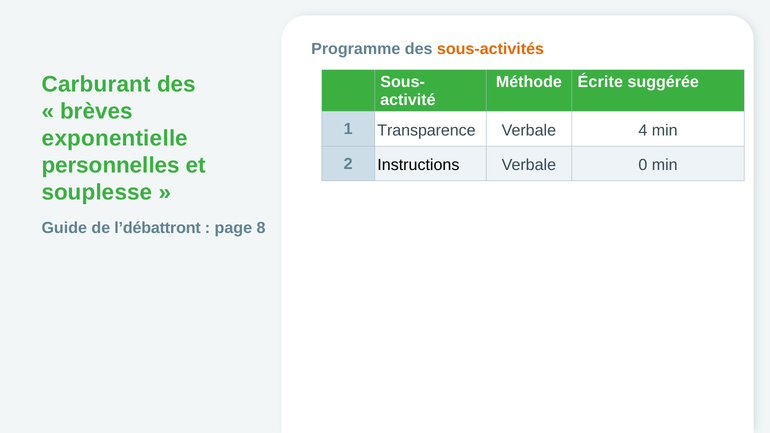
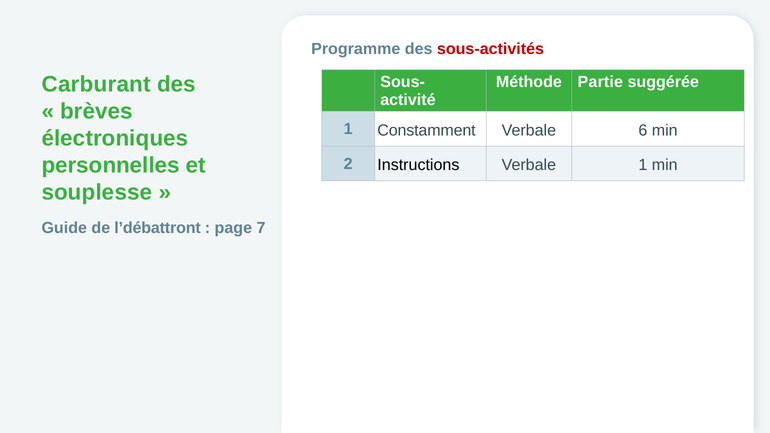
sous-activités colour: orange -> red (490, 49)
Écrite: Écrite -> Partie (600, 82)
Transparence: Transparence -> Constamment (427, 130)
4: 4 -> 6 (643, 130)
exponentielle: exponentielle -> électroniques (115, 138)
Verbale 0: 0 -> 1 (643, 165)
8: 8 -> 7 (261, 228)
